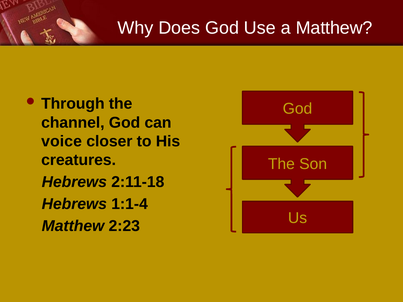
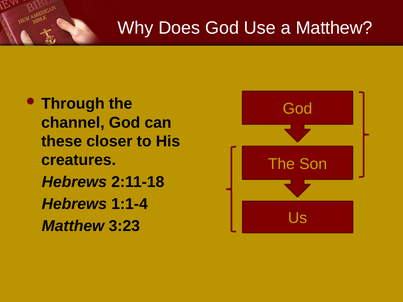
voice: voice -> these (62, 141)
2:23: 2:23 -> 3:23 (124, 226)
